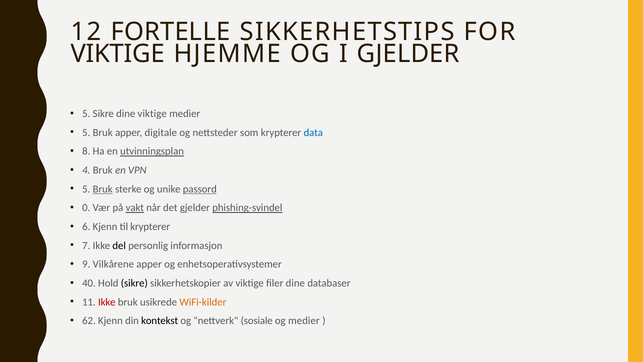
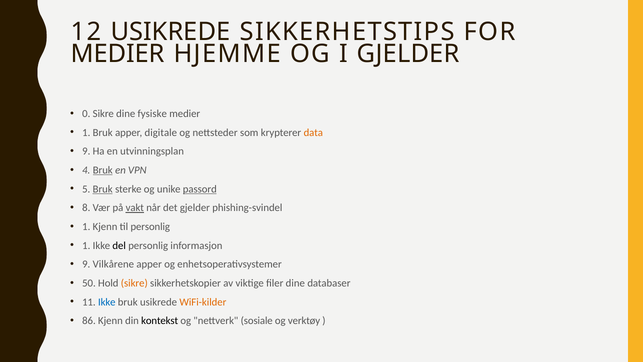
12 FORTELLE: FORTELLE -> USIKREDE (171, 32)
VIKTIGE: VIKTIGE -> MEDIER (118, 54)
5: 5 -> 0 (86, 114)
dine viktige: viktige -> fysiske (152, 114)
5: 5 -> 1 (86, 132)
data colour: blue -> orange (313, 132)
8: 8 -> 9 (86, 151)
utvinningsplan underline: present -> none (152, 151)
Bruk underline: none -> present (103, 170)
0: 0 -> 8 (86, 208)
phishing-svindel underline: present -> none (247, 208)
6: 6 -> 1 (86, 226)
til krypterer: krypterer -> personlig (150, 226)
7: 7 -> 1 (86, 245)
40: 40 -> 50 (89, 283)
sikre colour: black -> orange (134, 283)
Ikke colour: red -> blue (107, 302)
62: 62 -> 86 (89, 321)
og medier: medier -> verktøy (304, 321)
